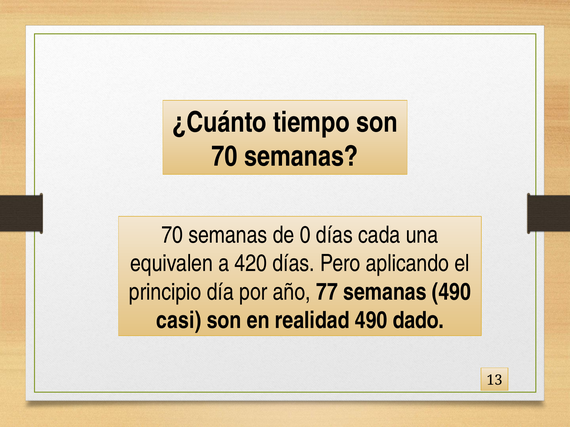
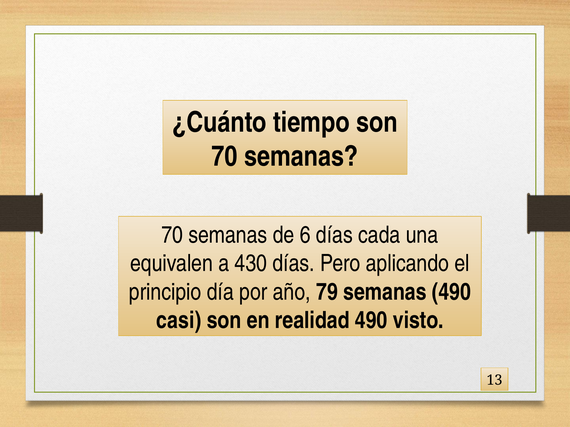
0: 0 -> 6 (305, 235)
420: 420 -> 430 (251, 264)
77: 77 -> 79 (327, 292)
dado: dado -> visto (418, 321)
